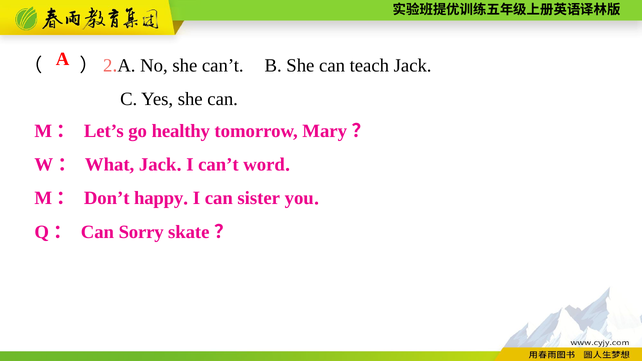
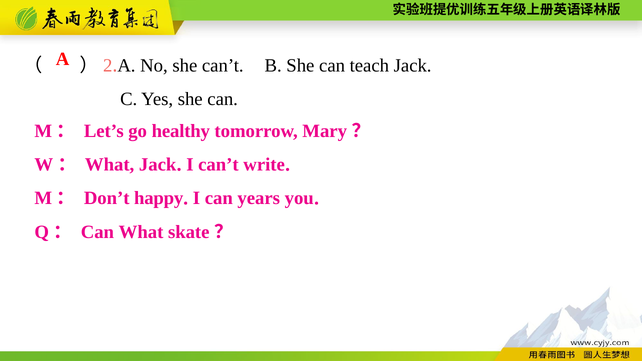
word: word -> write (264, 165)
sister: sister -> years (259, 198)
Can Sorry: Sorry -> What (141, 232)
